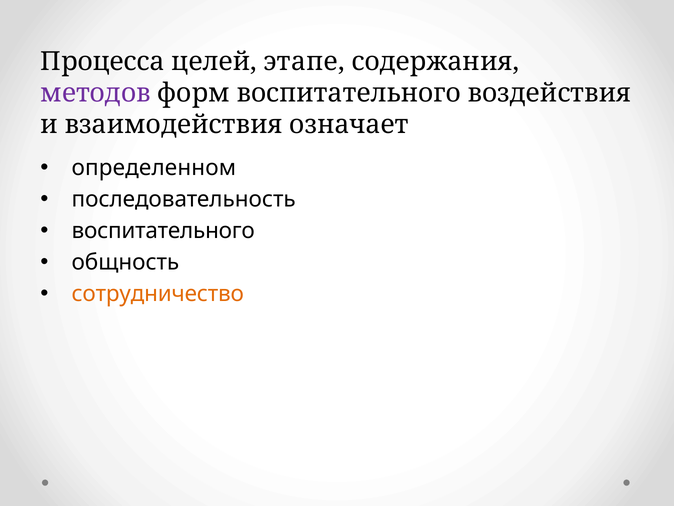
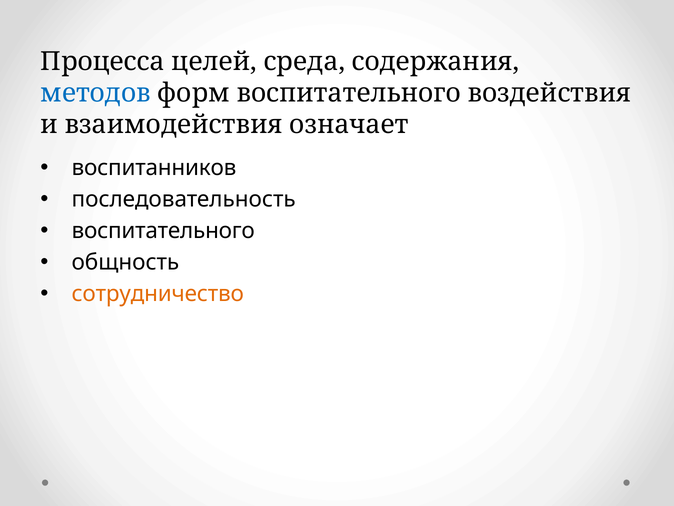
этапе: этапе -> среда (304, 61)
методов colour: purple -> blue (96, 93)
определенном: определенном -> воспитанников (154, 168)
